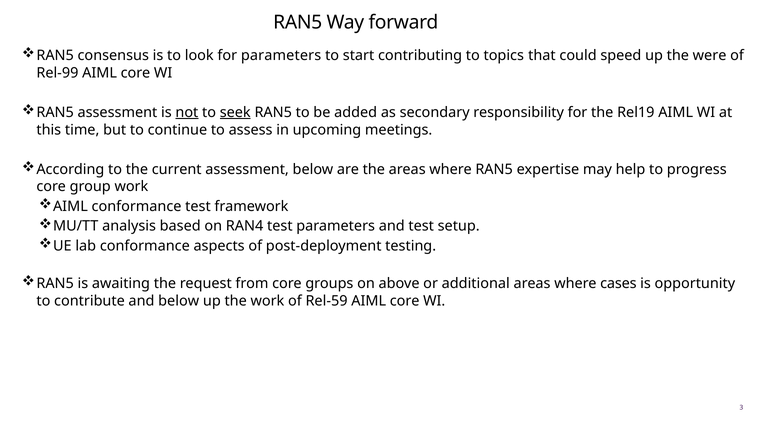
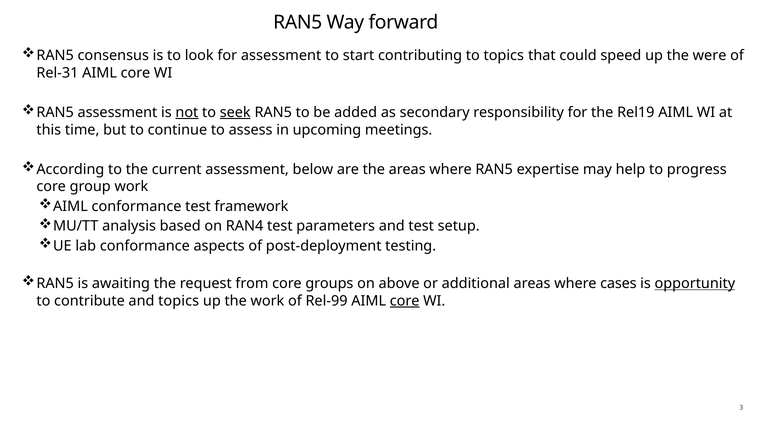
for parameters: parameters -> assessment (281, 55)
Rel-99: Rel-99 -> Rel-31 (57, 73)
opportunity underline: none -> present (695, 283)
and below: below -> topics (179, 301)
Rel-59: Rel-59 -> Rel-99 (327, 301)
core underline: none -> present (405, 301)
